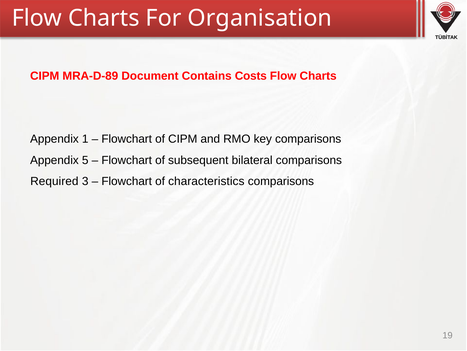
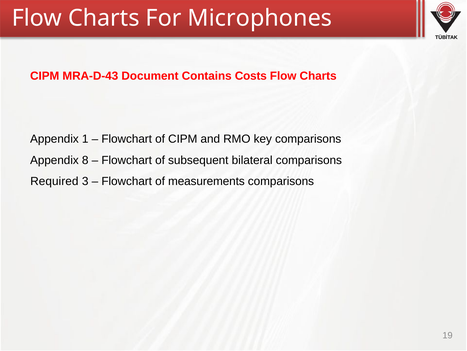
Organisation: Organisation -> Microphones (260, 18)
MRA-D-89: MRA-D-89 -> MRA-D-43 (90, 76)
5: 5 -> 8 (85, 160)
characteristics: characteristics -> measurements (206, 181)
